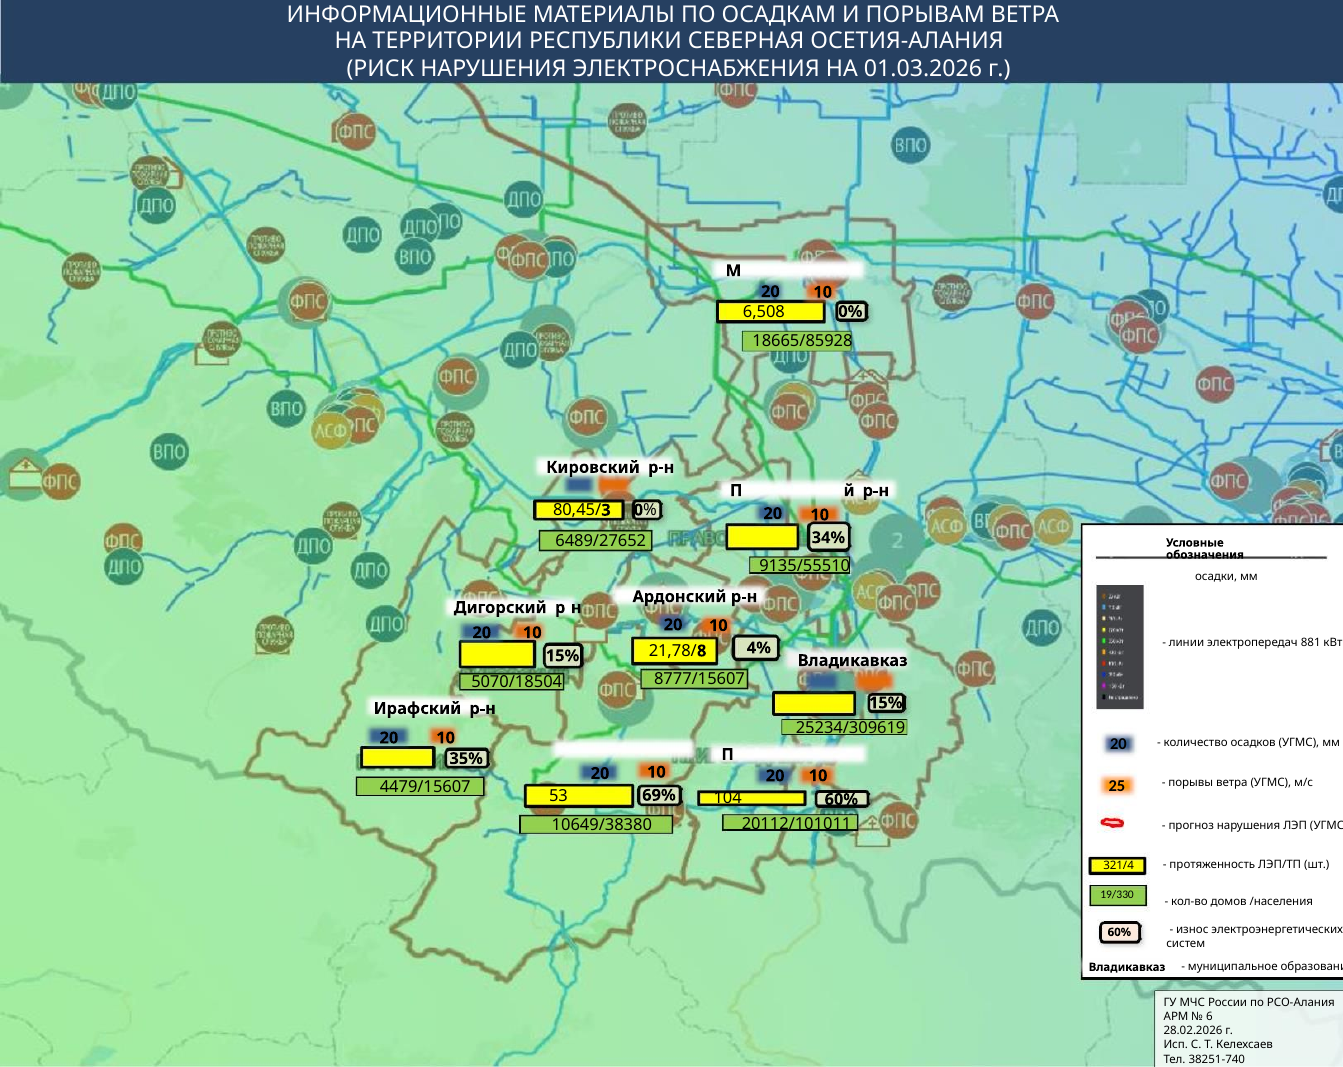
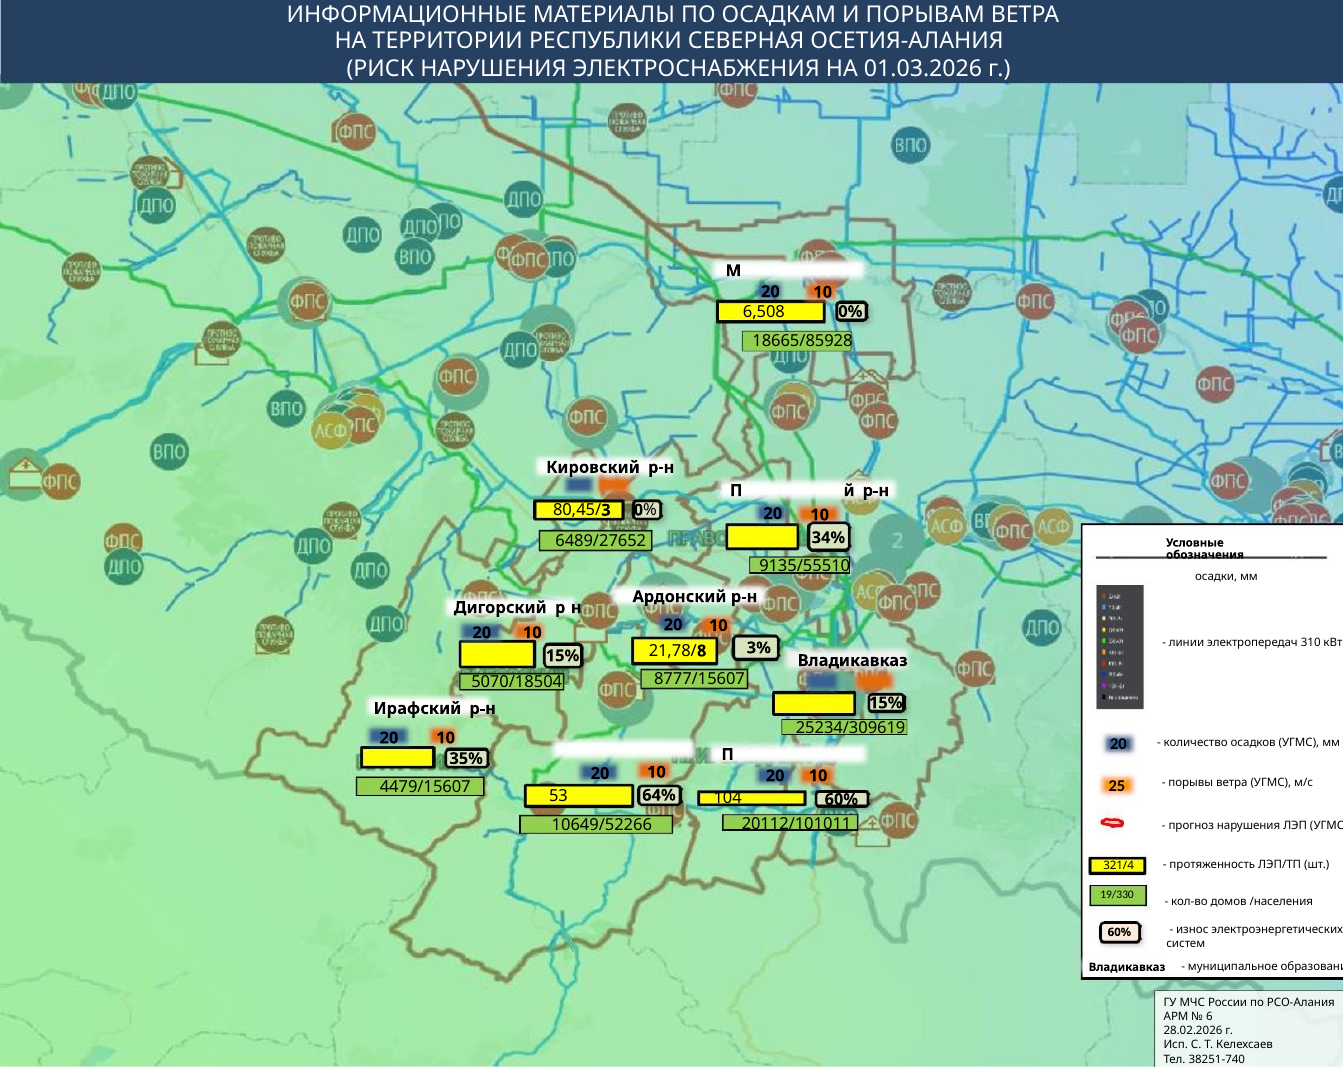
881: 881 -> 310 (1311, 643)
4%: 4% -> 3% (759, 648)
69%: 69% -> 64% (659, 795)
10649/38380: 10649/38380 -> 10649/52266 (602, 825)
